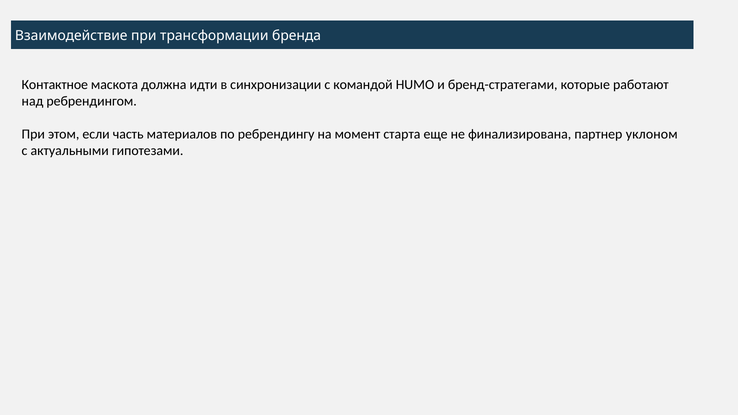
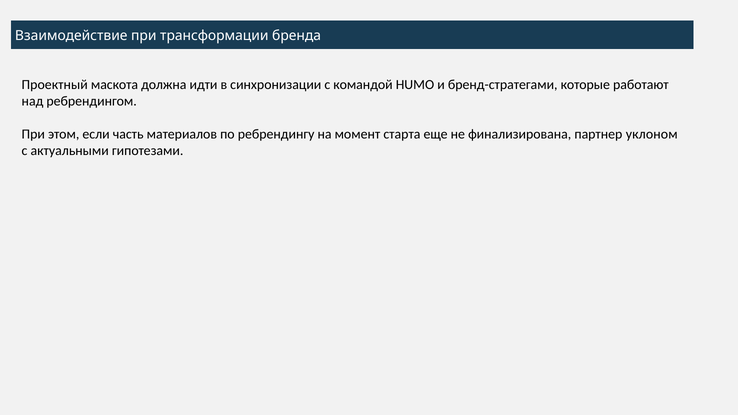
Контактное: Контактное -> Проектный (55, 84)
